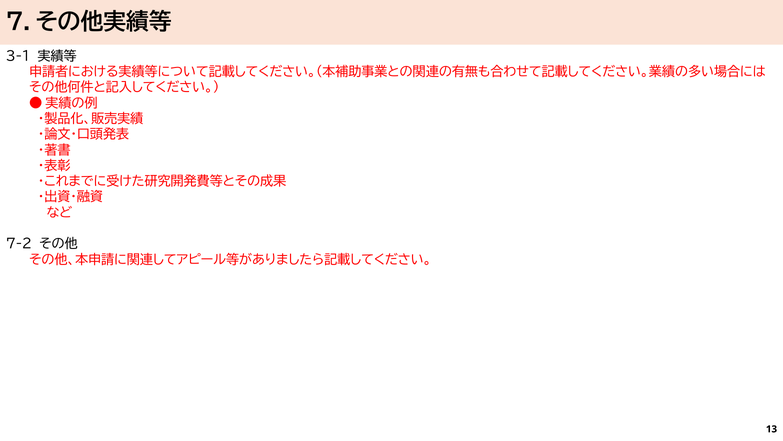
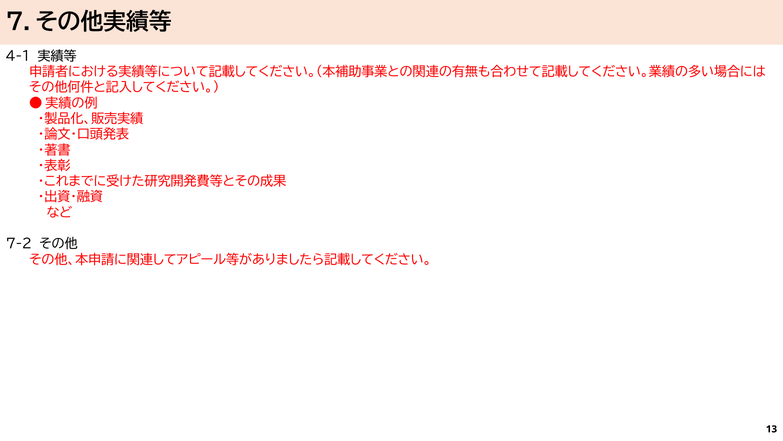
3-1: 3-1 -> 4-1 (18, 56)
